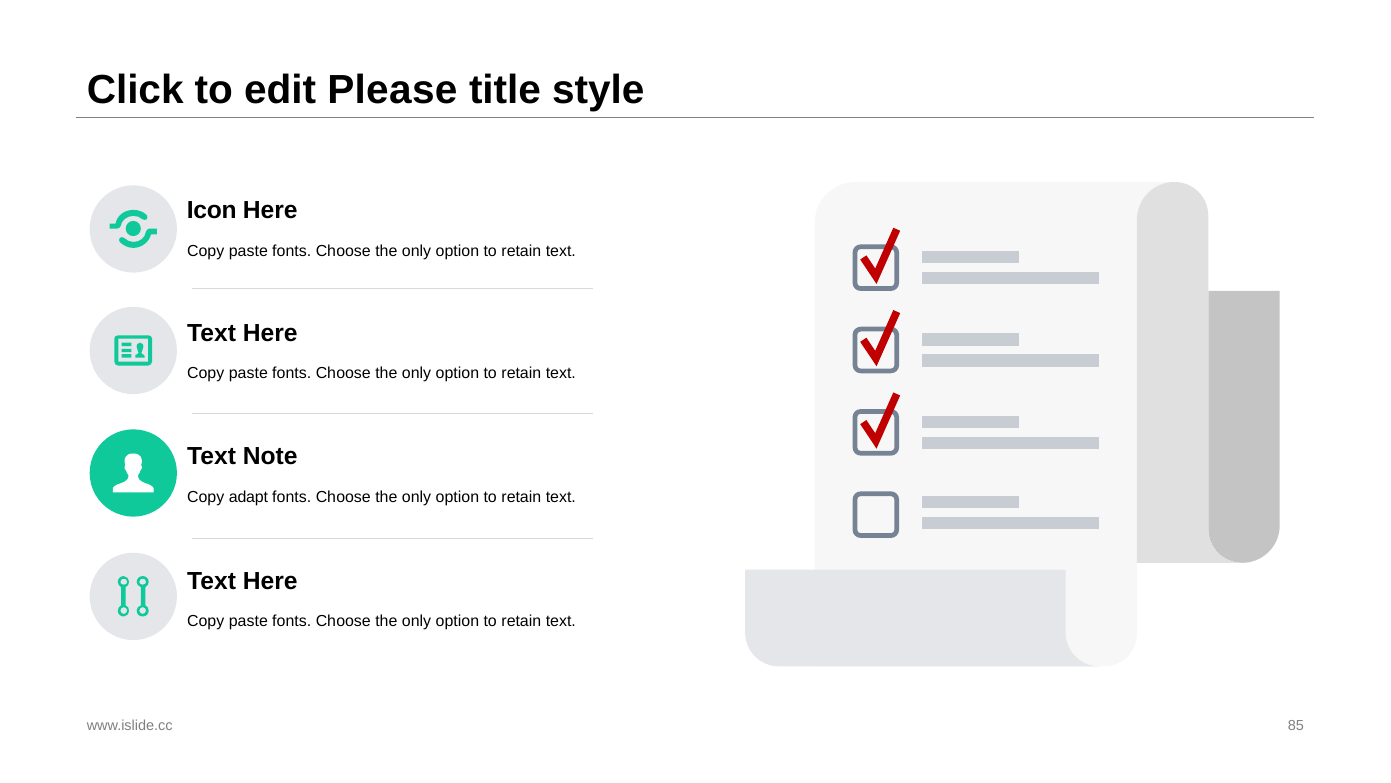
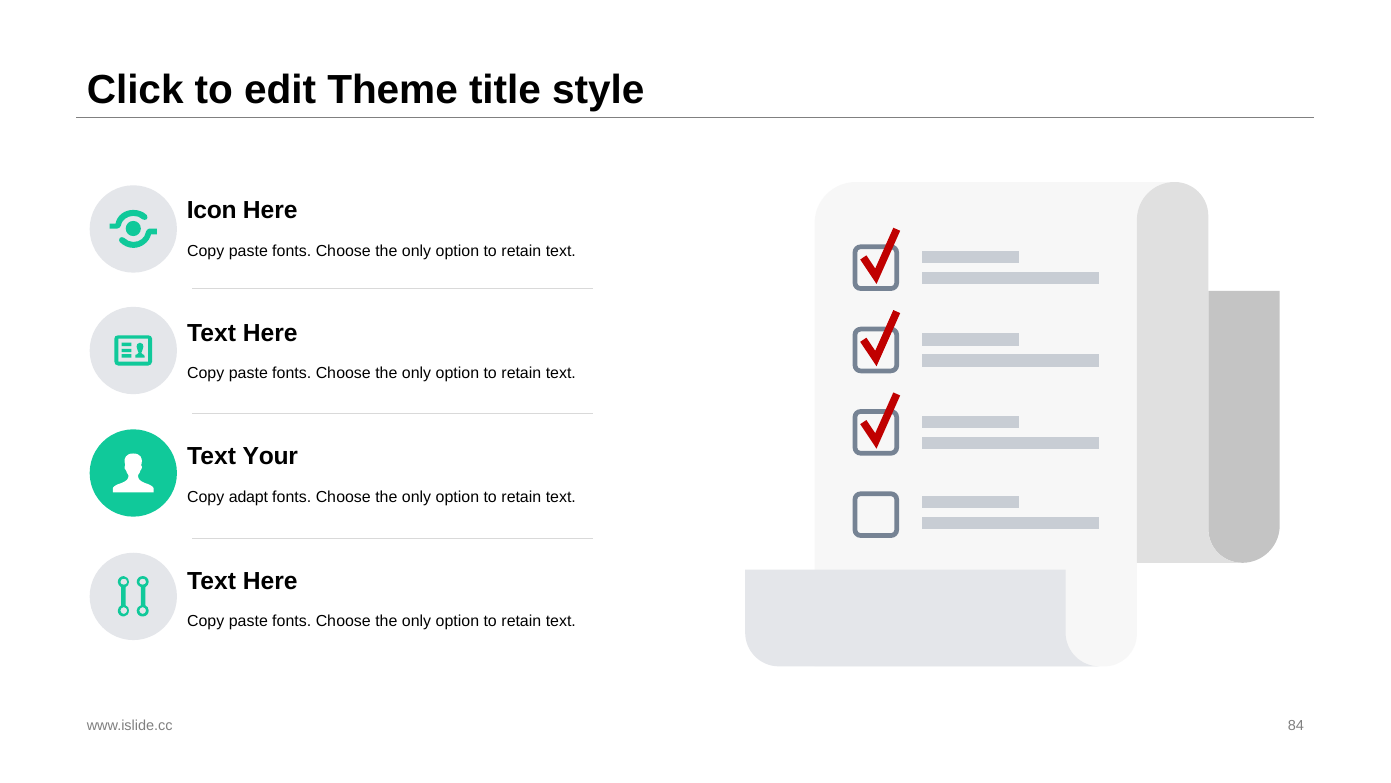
Please: Please -> Theme (393, 90)
Note: Note -> Your (270, 456)
85: 85 -> 84 (1296, 725)
